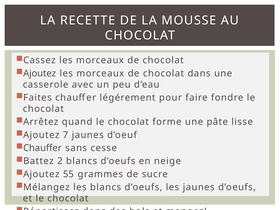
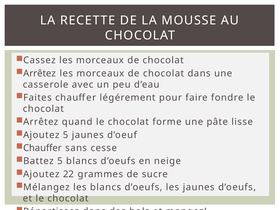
Ajoutez: Ajoutez -> Arrêtez (40, 73)
Ajoutez 7: 7 -> 5 (66, 135)
Battez 2: 2 -> 5 (60, 161)
55: 55 -> 22 (69, 174)
